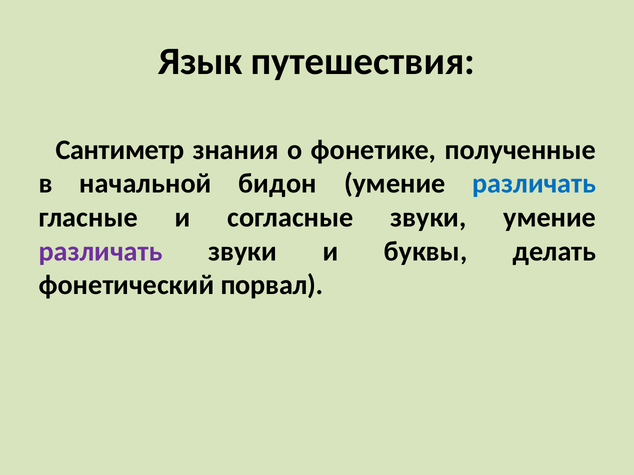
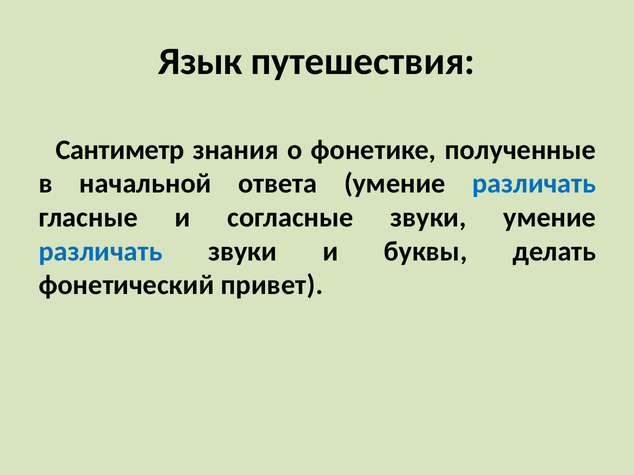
бидон: бидон -> ответа (278, 184)
различать colour: purple -> blue (101, 252)
порвал: порвал -> привет (272, 285)
